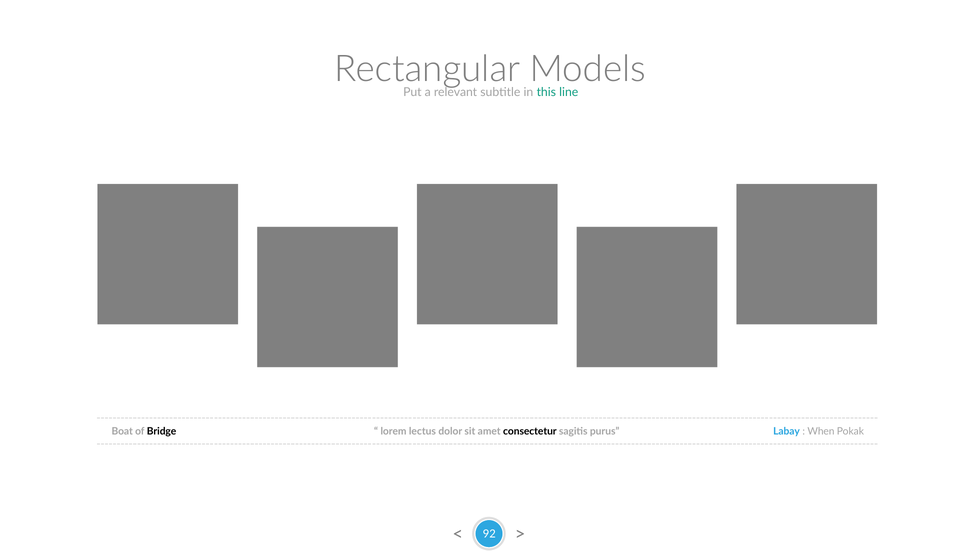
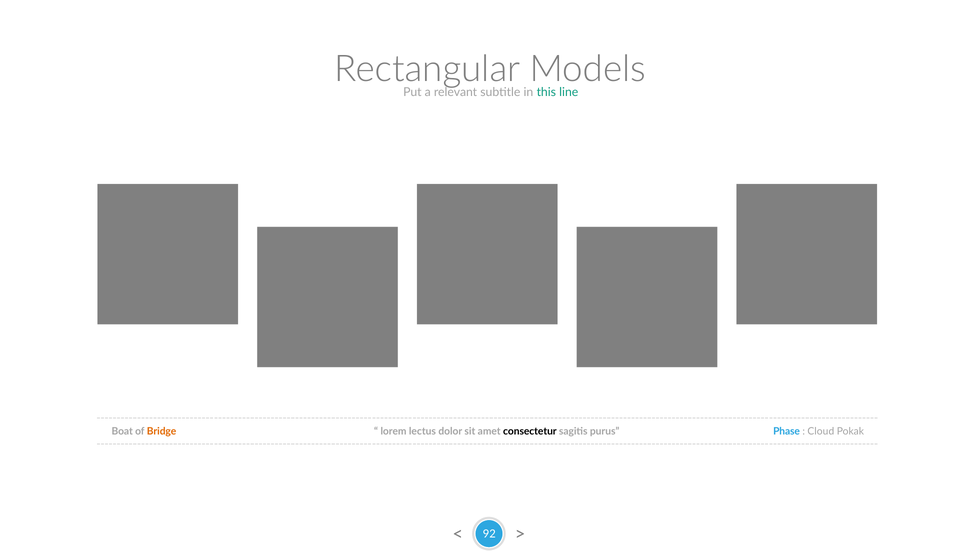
Bridge colour: black -> orange (162, 431)
Labay: Labay -> Phase (787, 431)
When: When -> Cloud (821, 431)
